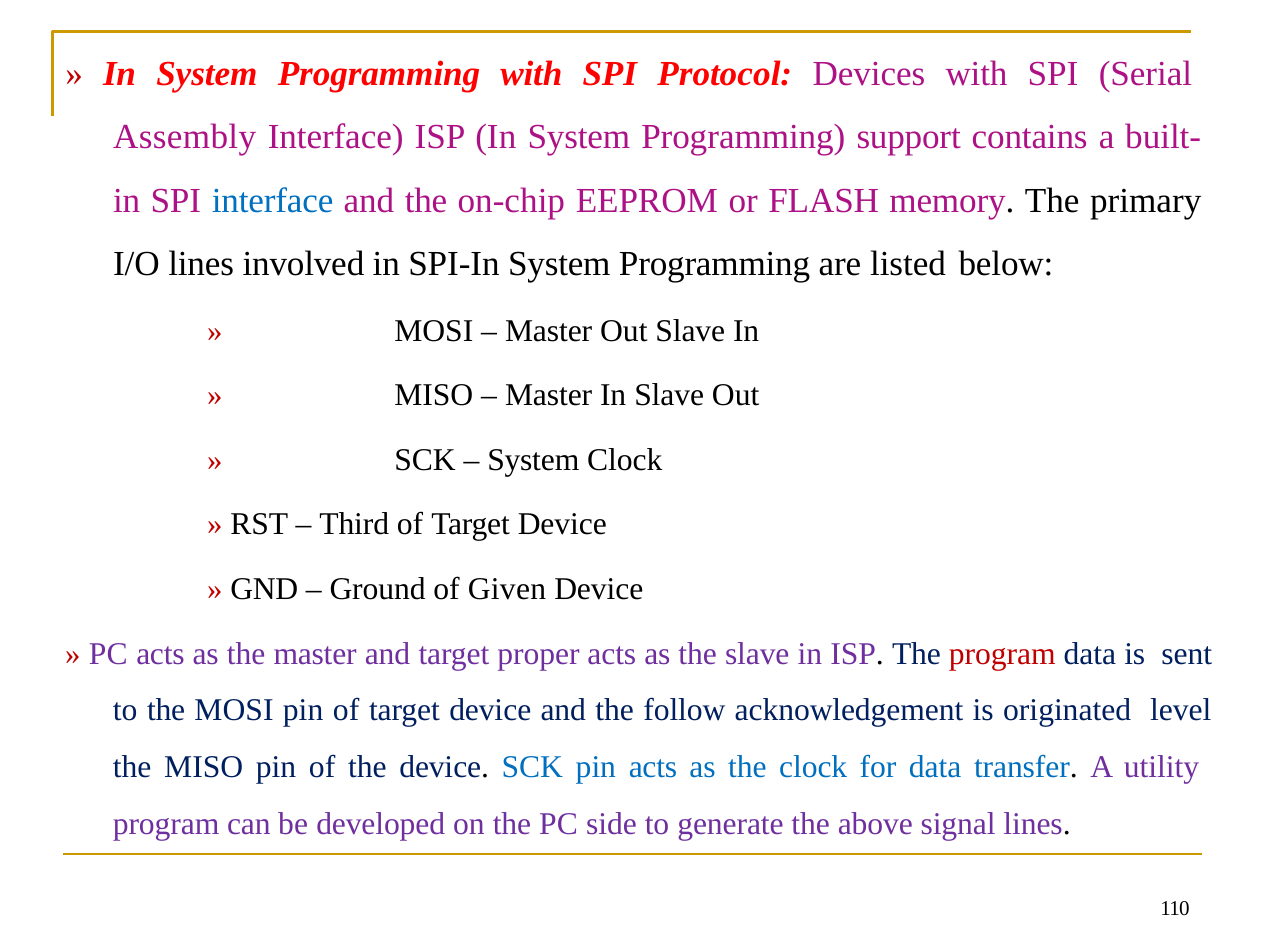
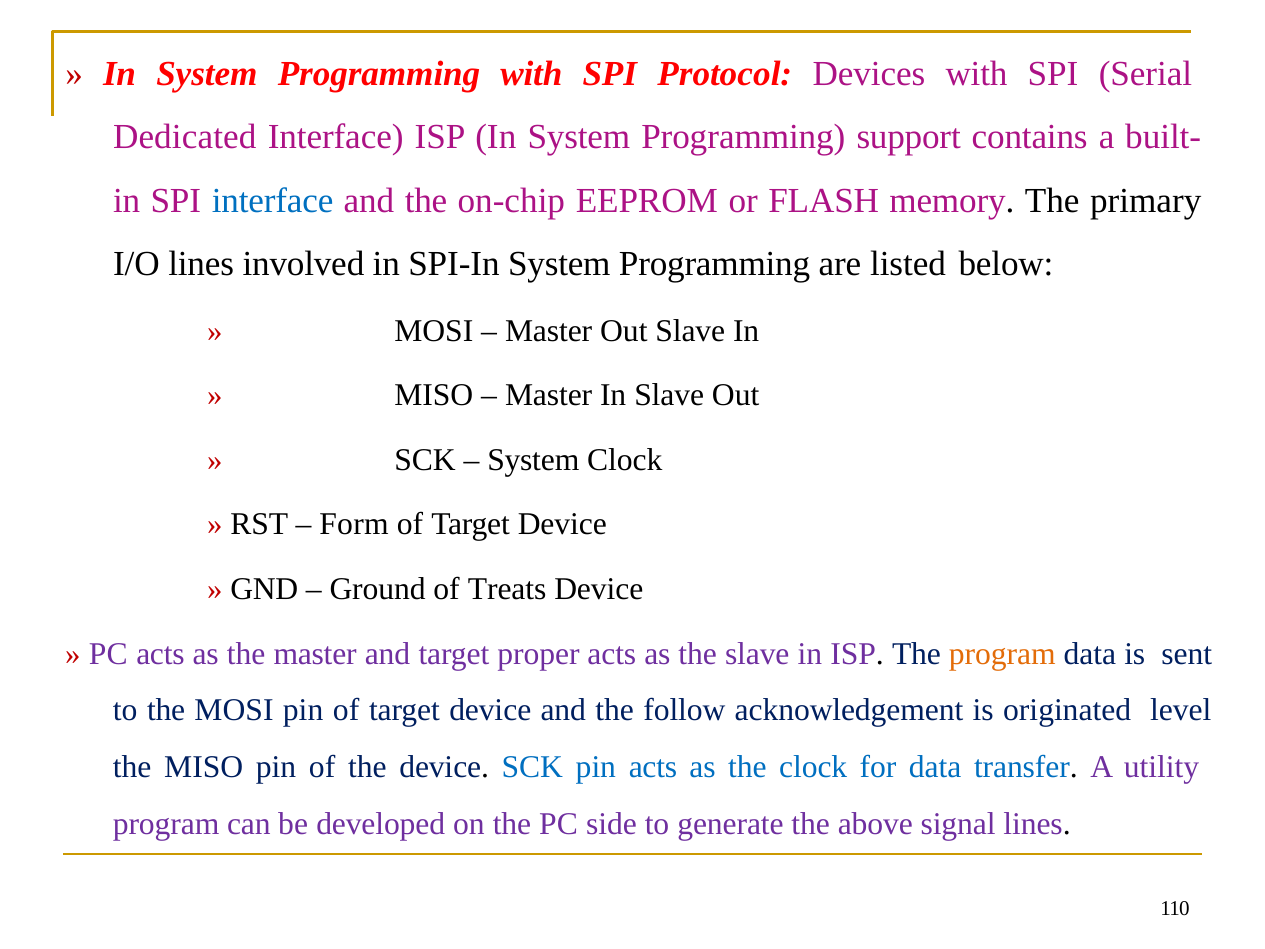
Assembly: Assembly -> Dedicated (185, 137)
Third: Third -> Form (354, 524)
Given: Given -> Treats (507, 589)
program colour: red -> orange (1002, 653)
